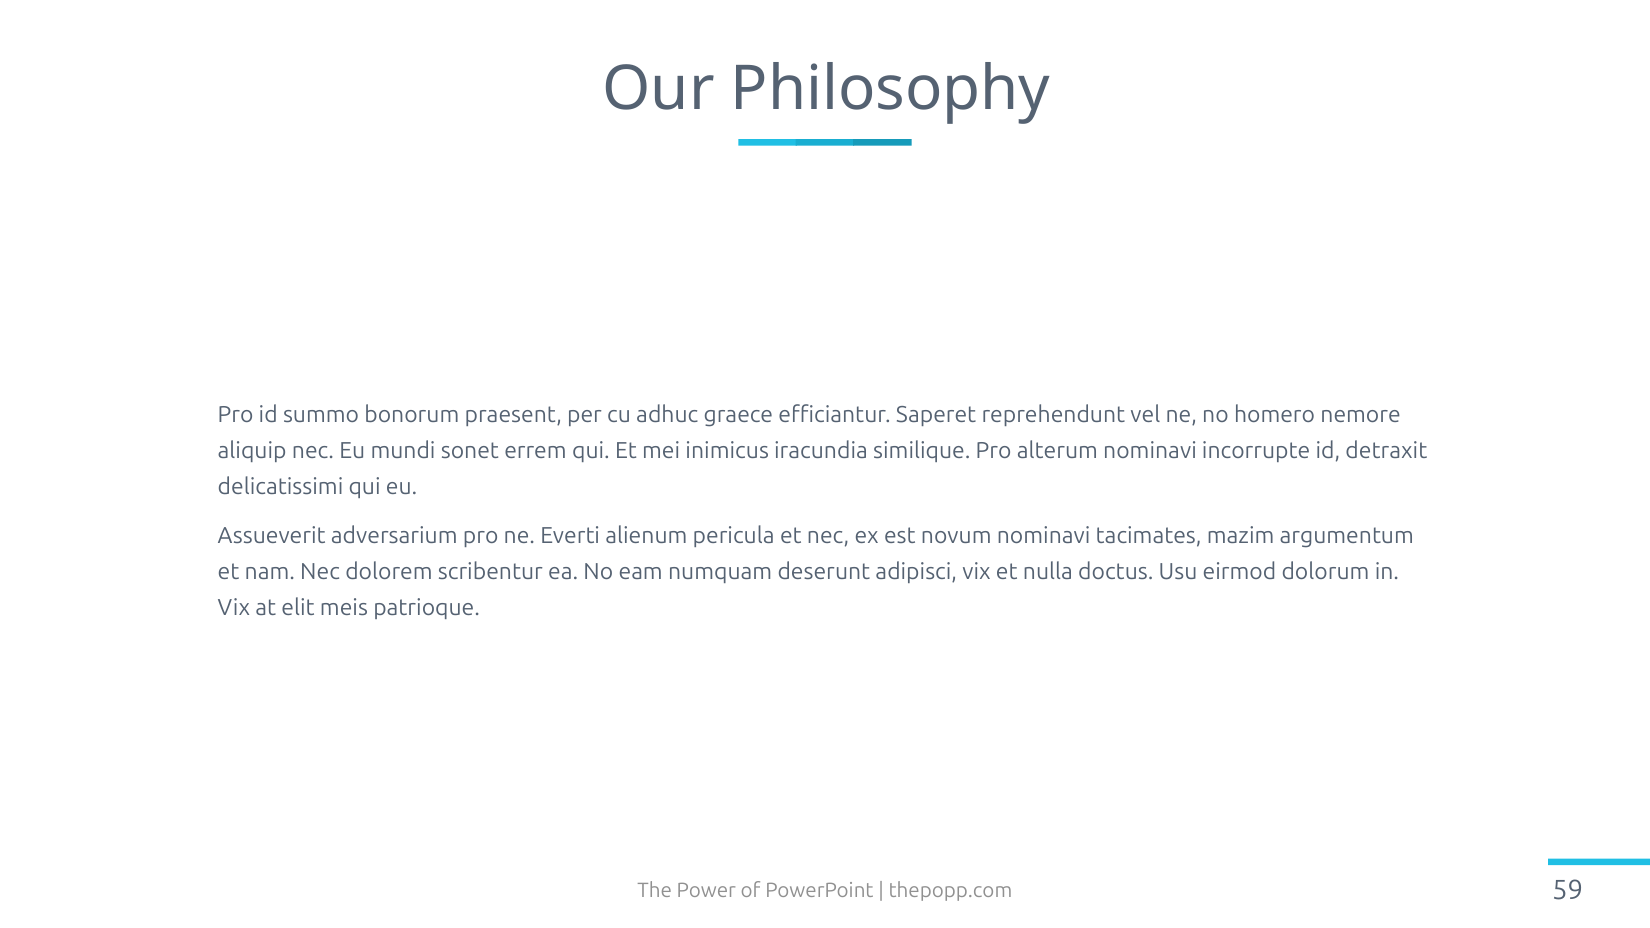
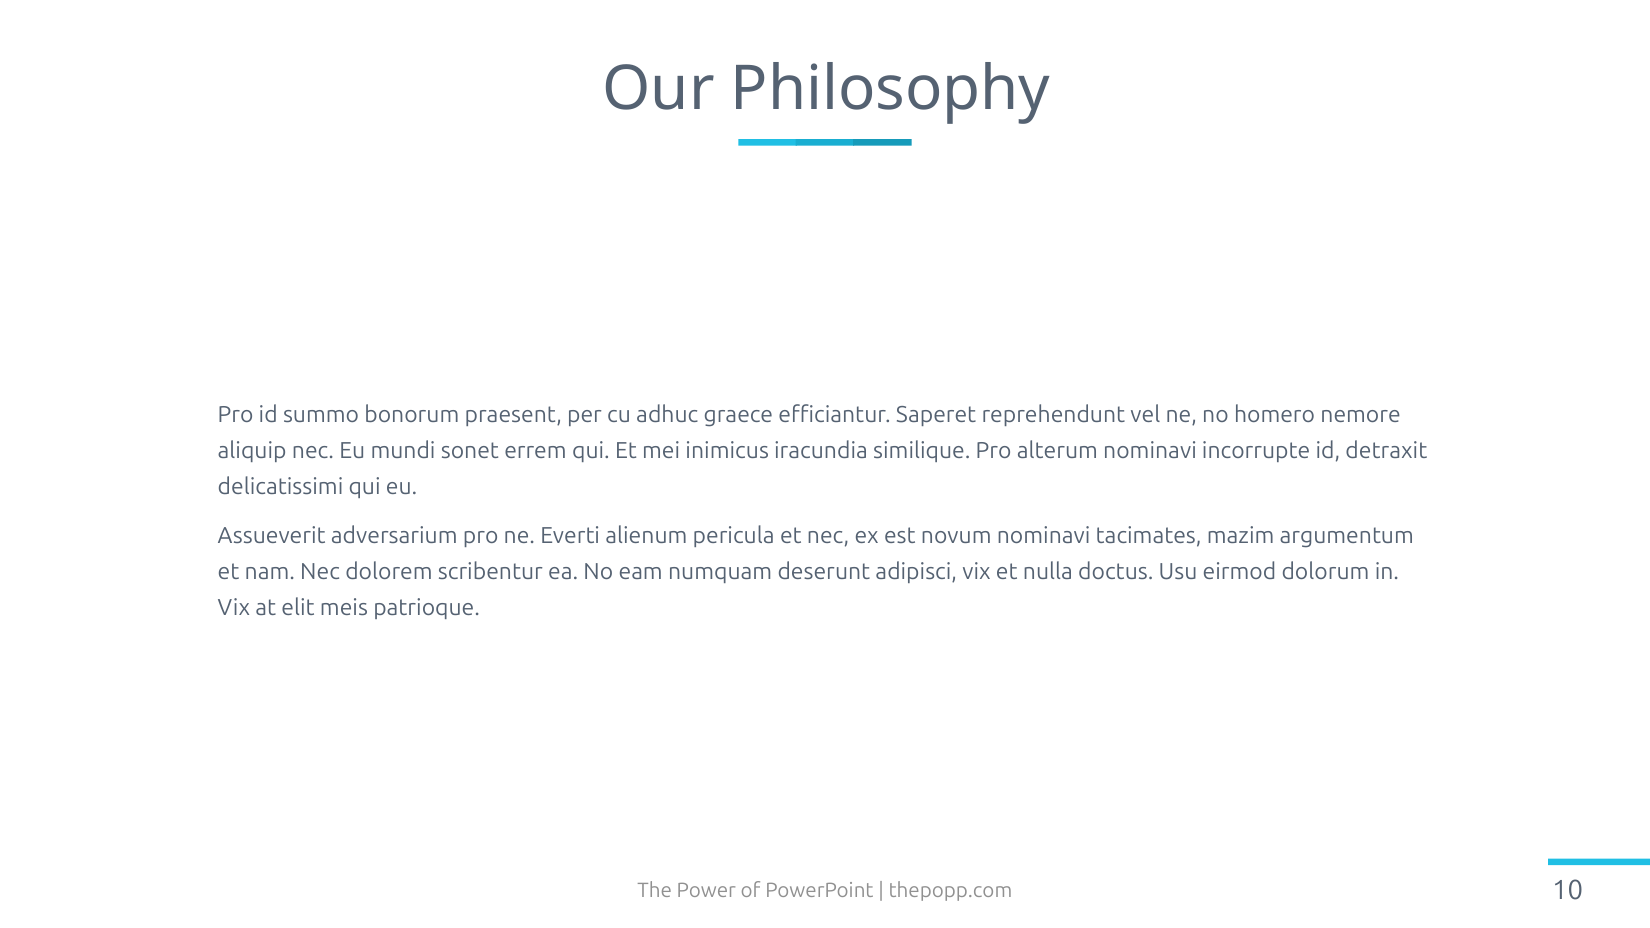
59: 59 -> 10 (1568, 890)
